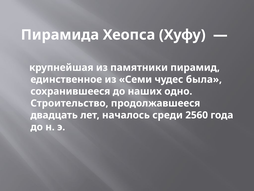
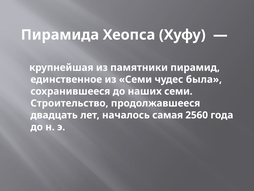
наших одно: одно -> семи (178, 91)
среди: среди -> самая (168, 115)
